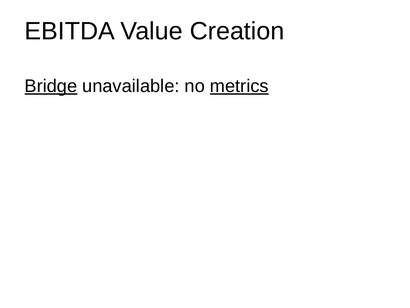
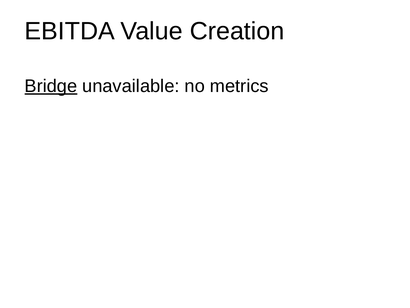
metrics underline: present -> none (239, 86)
